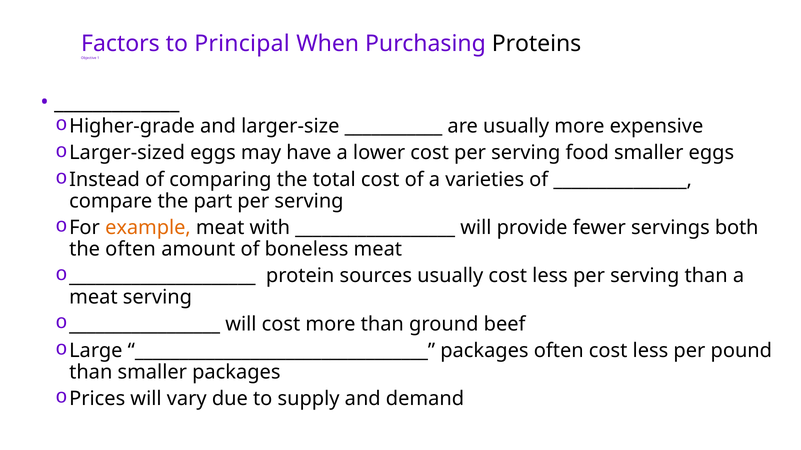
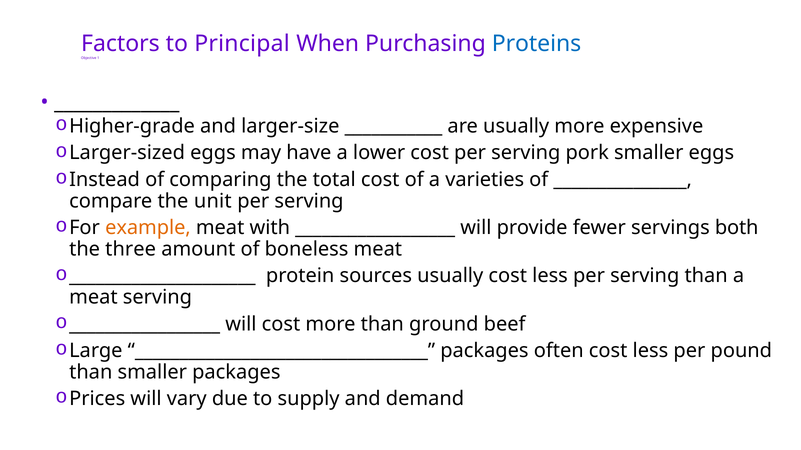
Proteins colour: black -> blue (537, 44)
food: food -> pork (587, 153)
part: part -> unit (213, 201)
the often: often -> three (131, 249)
